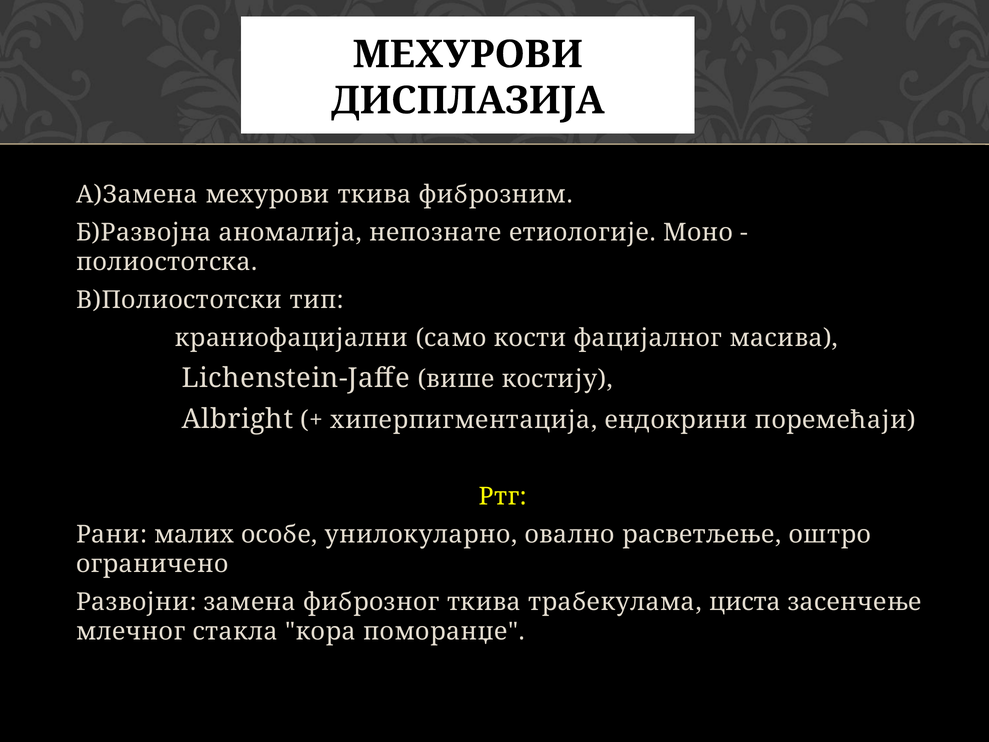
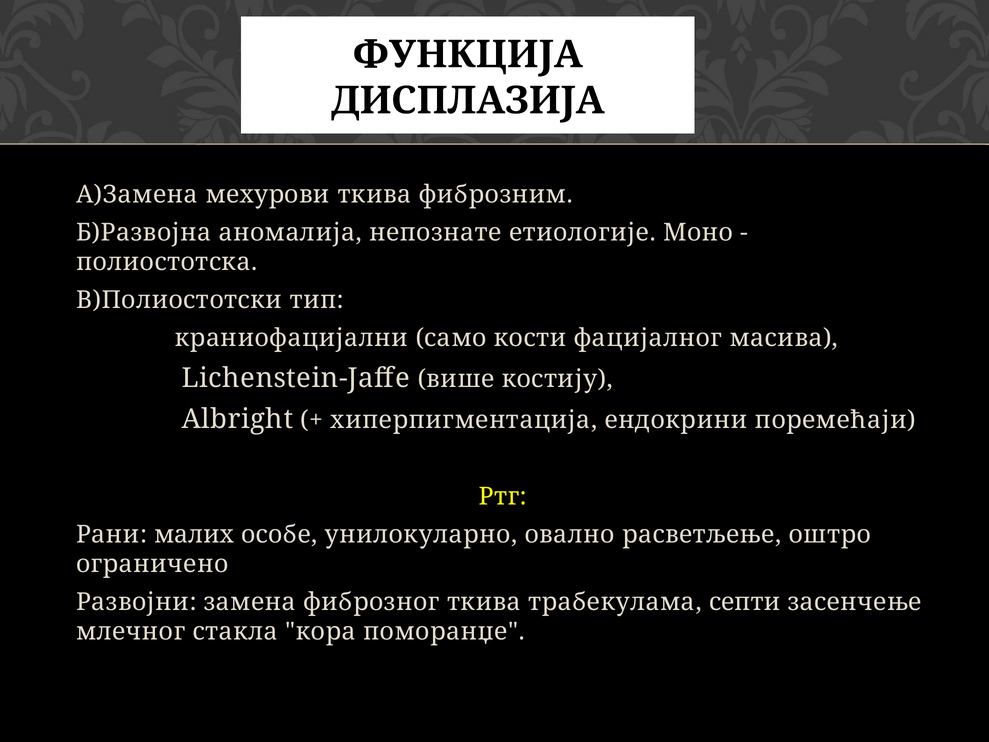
МЕХУРОВИ: МЕХУРОВИ -> ФУНКЦИЈА (468, 55)
циста: циста -> септи (745, 602)
